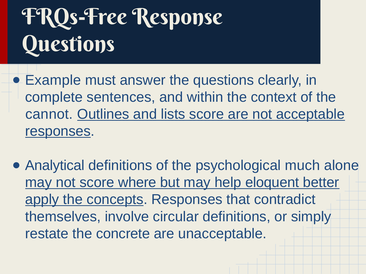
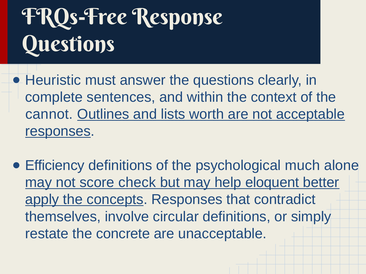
Example: Example -> Heuristic (53, 80)
lists score: score -> worth (207, 114)
Analytical: Analytical -> Efficiency (55, 166)
where: where -> check (137, 183)
